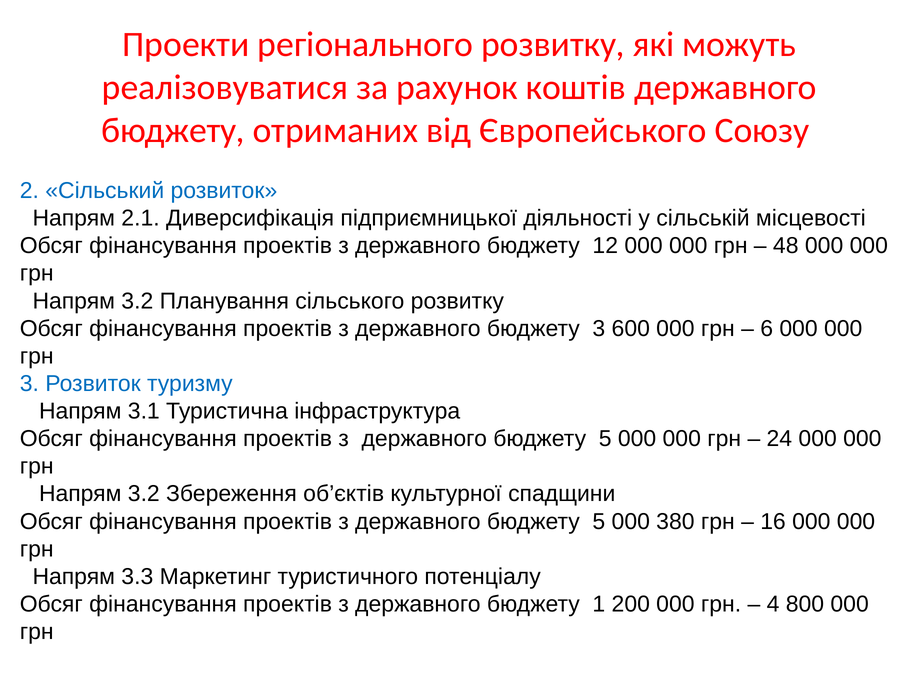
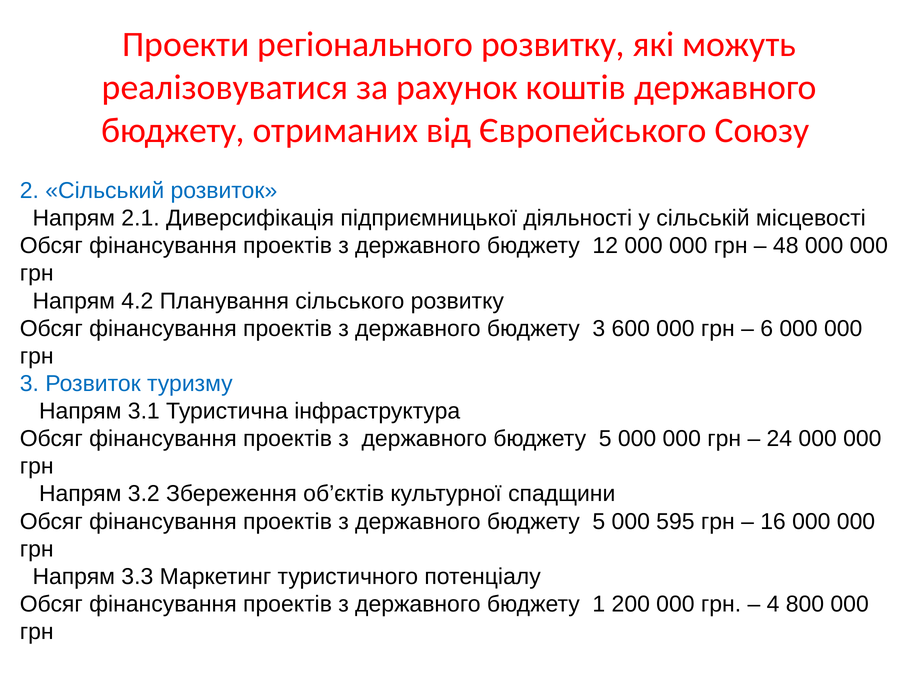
3.2: 3.2 -> 4.2 (137, 301)
380: 380 -> 595 (675, 522)
